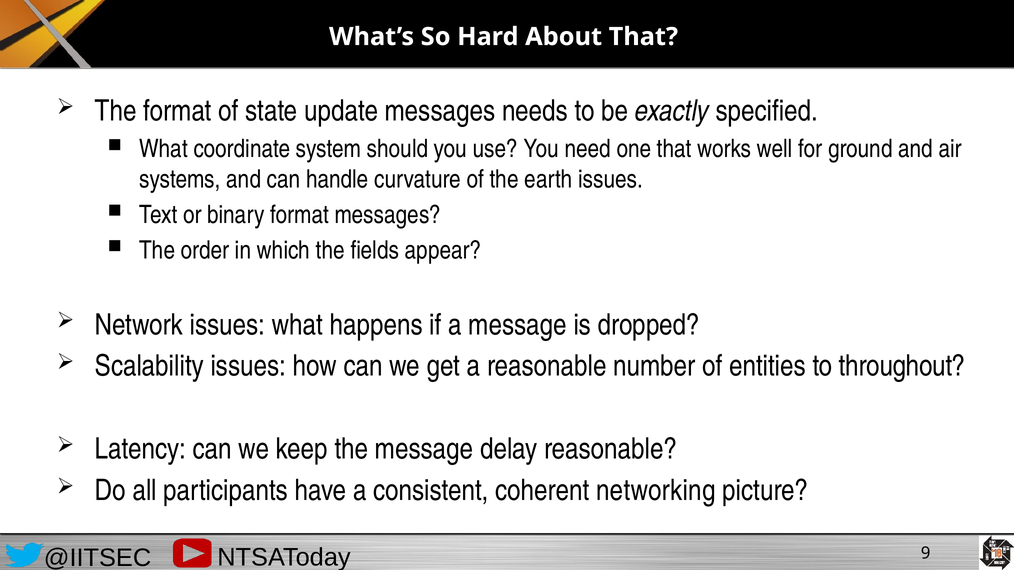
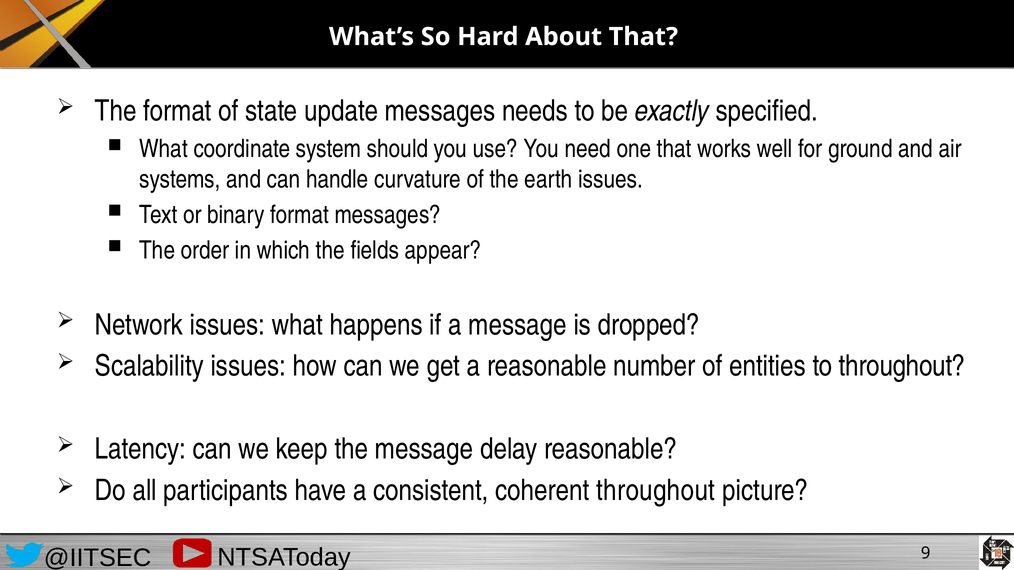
coherent networking: networking -> throughout (656, 491)
